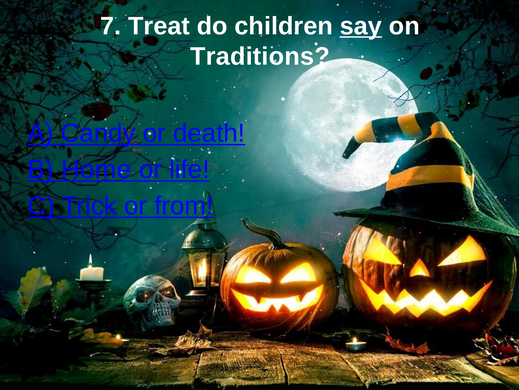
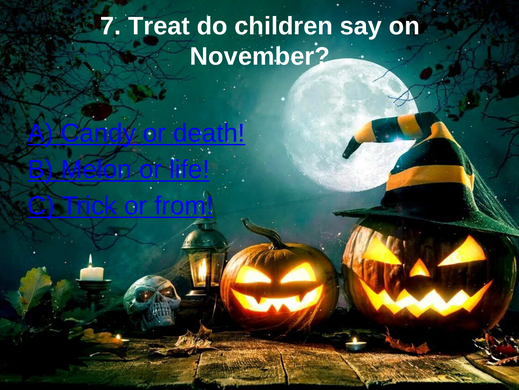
say underline: present -> none (361, 26)
Traditions: Traditions -> November (260, 56)
Home: Home -> Melon (96, 169)
